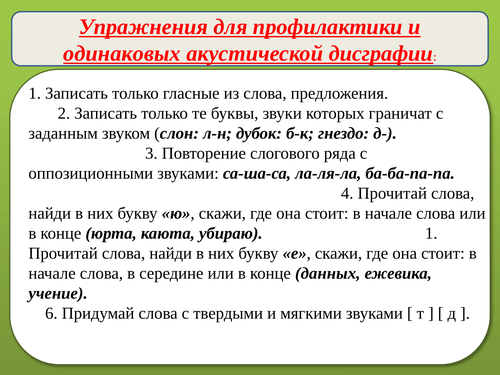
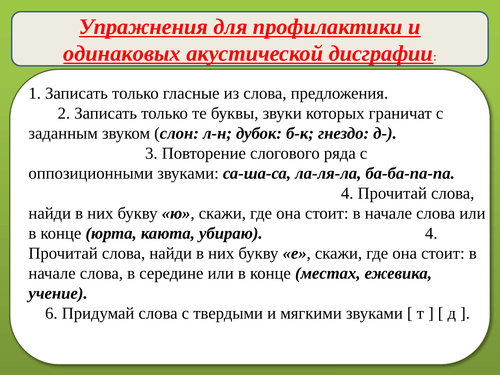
убираю 1: 1 -> 4 (431, 233)
данных: данных -> местах (328, 273)
